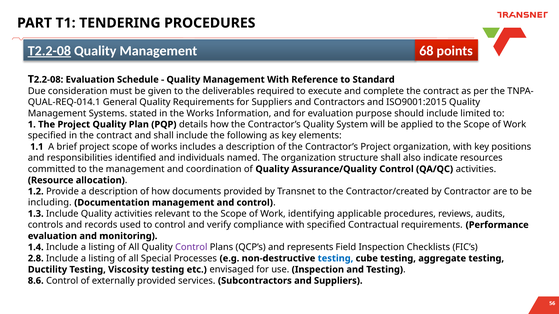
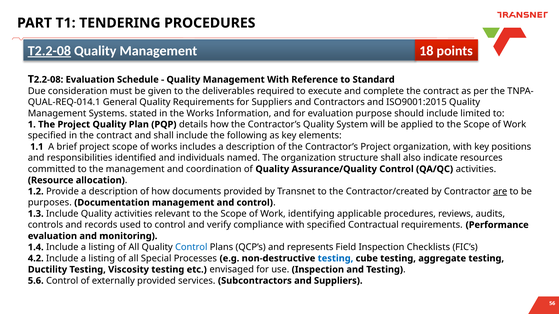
68: 68 -> 18 (426, 51)
are underline: none -> present (500, 192)
including: including -> purposes (50, 203)
Control colour: purple -> blue (191, 248)
2.8: 2.8 -> 4.2 (36, 259)
8.6: 8.6 -> 5.6 (36, 281)
